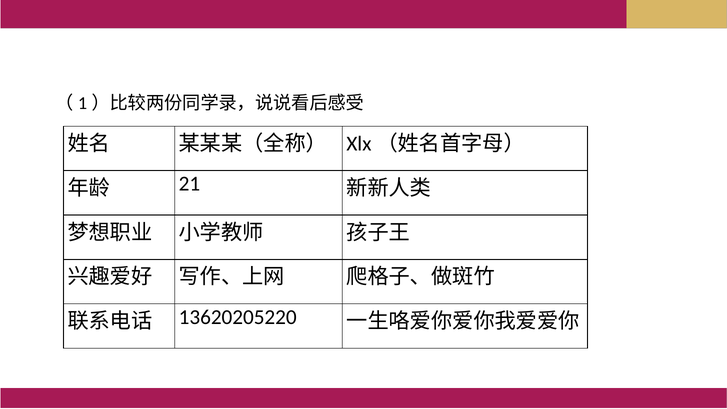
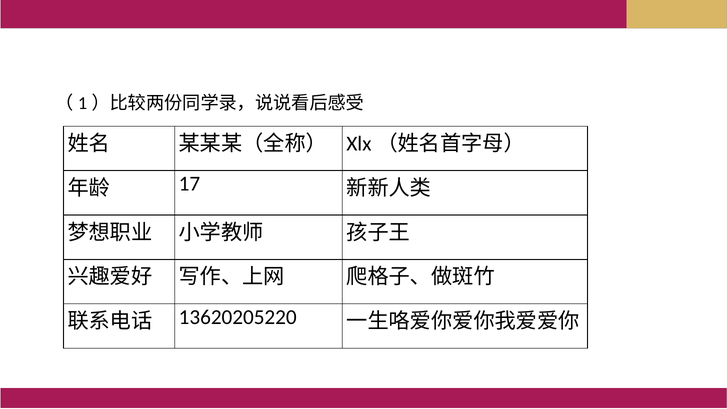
21: 21 -> 17 (189, 184)
